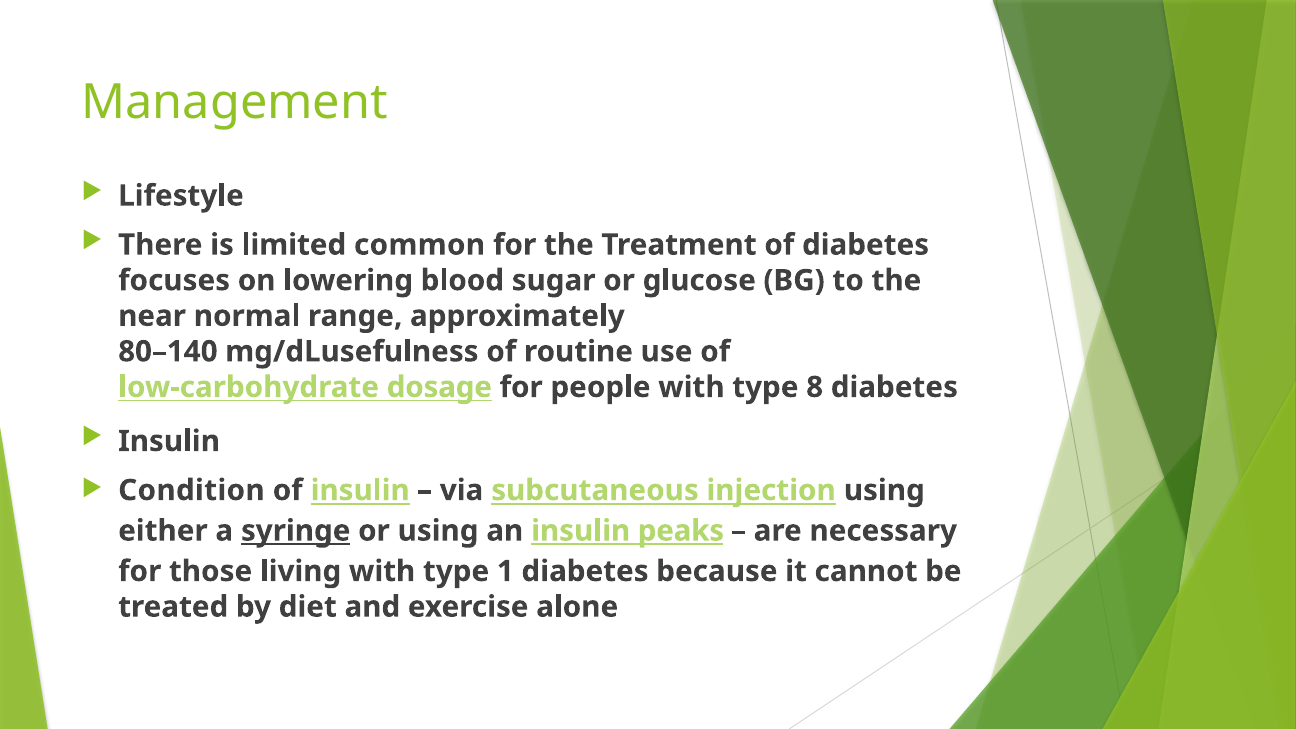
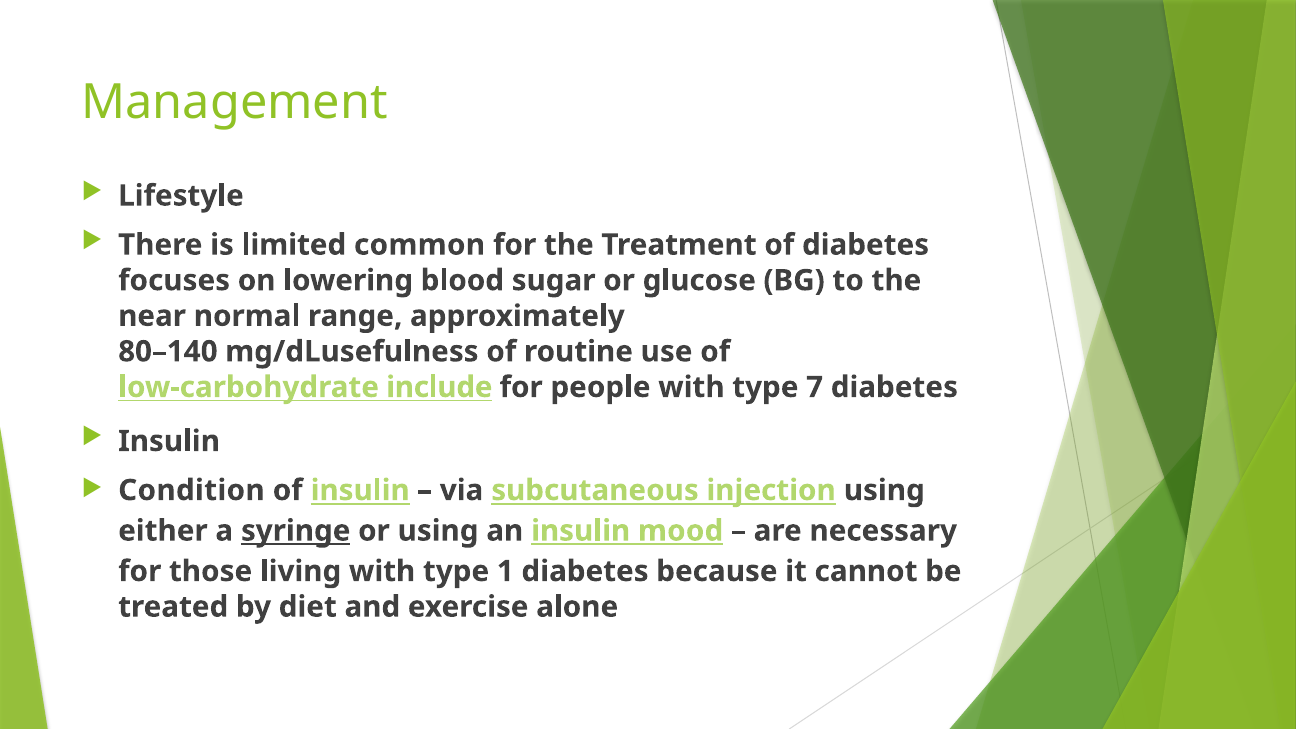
dosage: dosage -> include (439, 387)
8: 8 -> 7 (815, 387)
peaks: peaks -> mood (681, 531)
